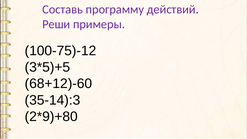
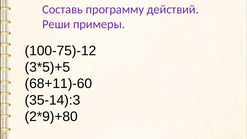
68+12)-60: 68+12)-60 -> 68+11)-60 (58, 84)
